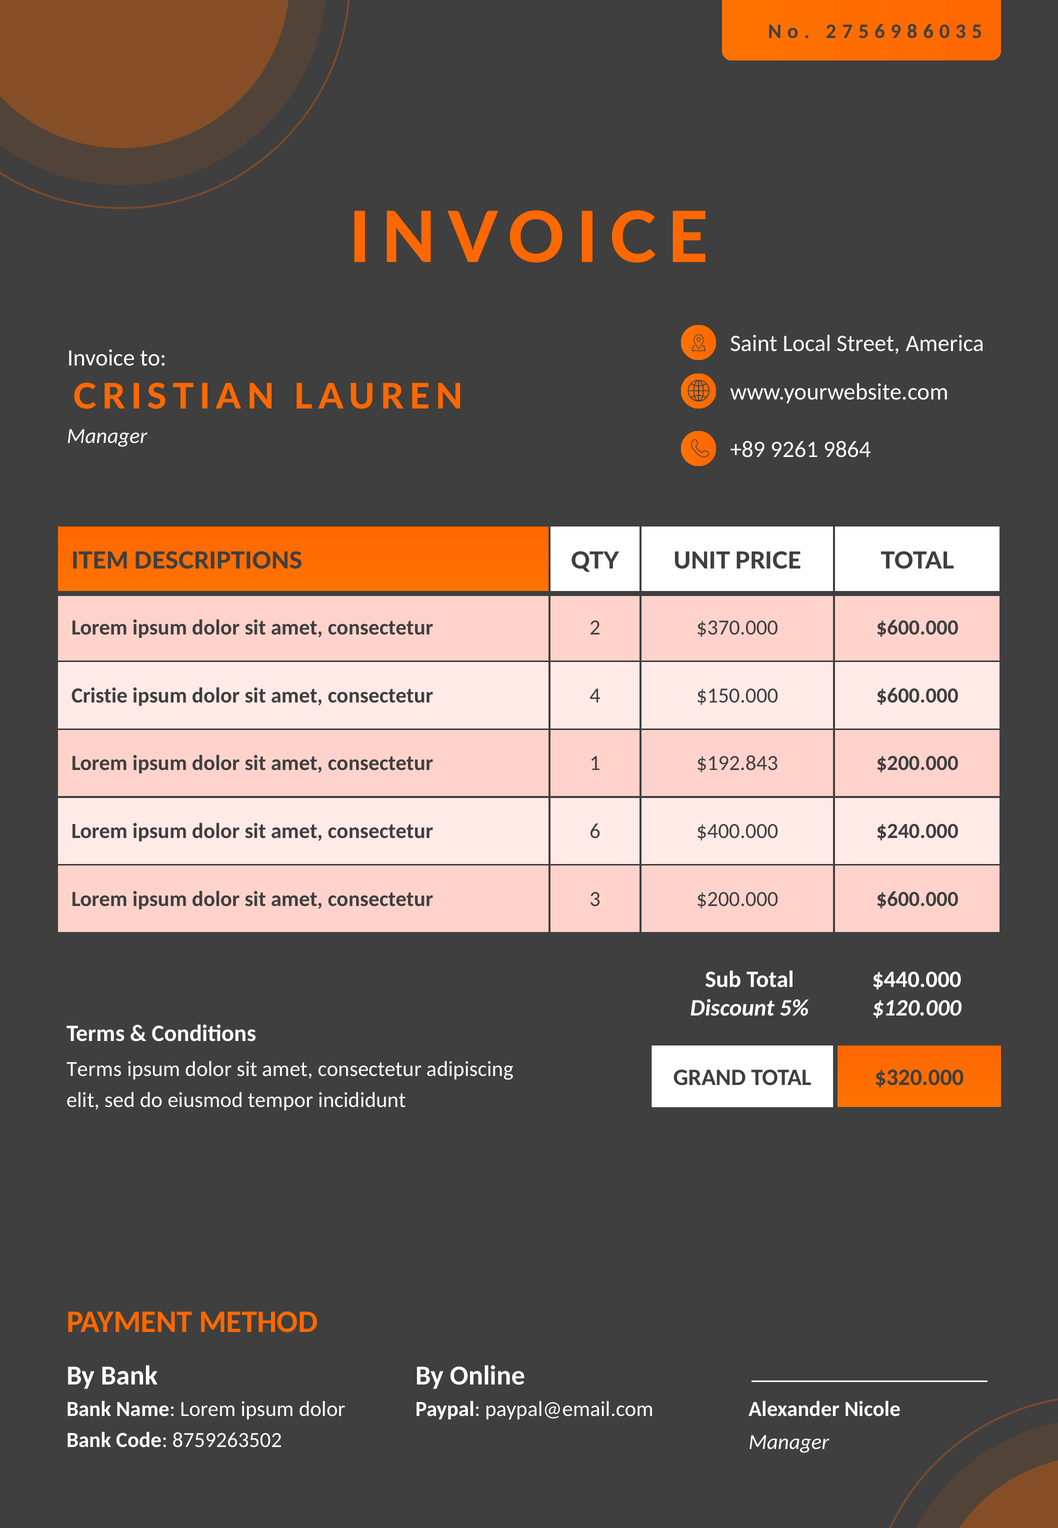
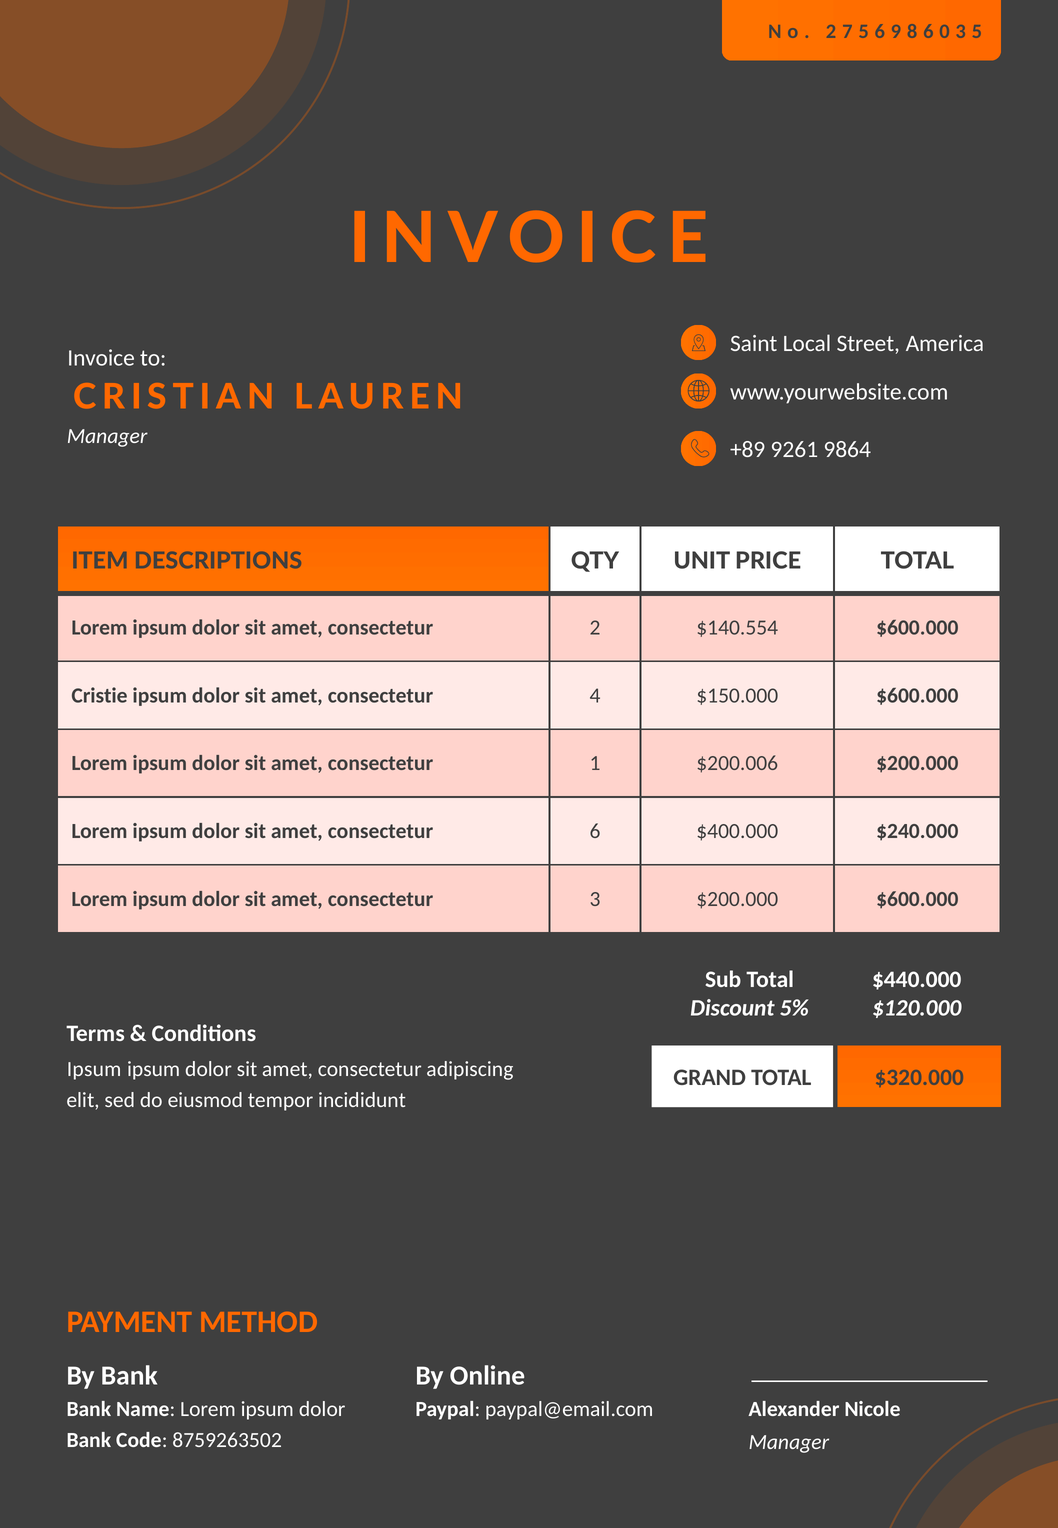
$370.000: $370.000 -> $140.554 (737, 628)
$192.843: $192.843 -> $200.006 (737, 763)
Terms: Terms -> Ipsum (94, 1069)
